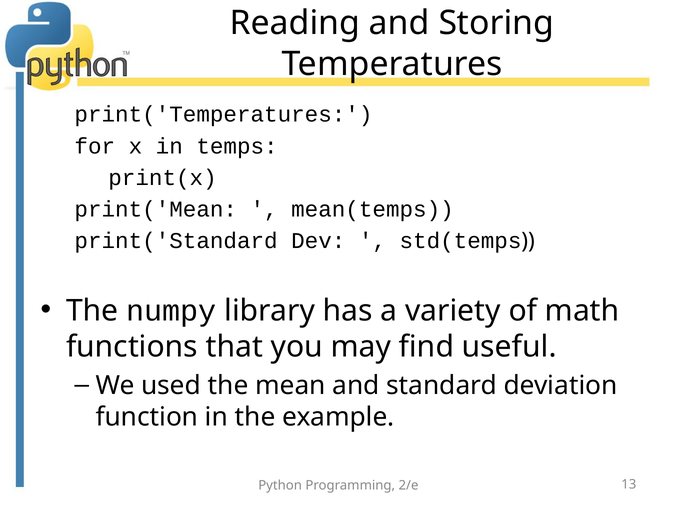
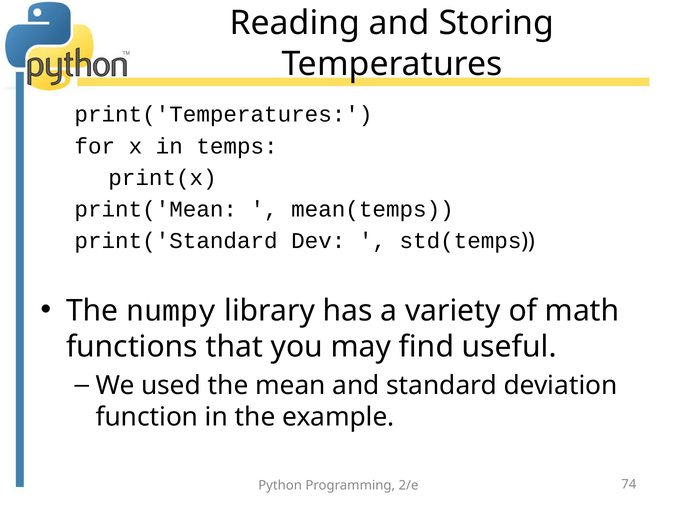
13: 13 -> 74 (629, 484)
